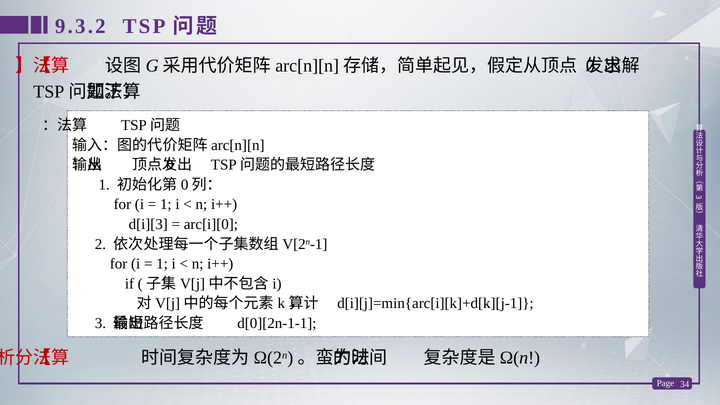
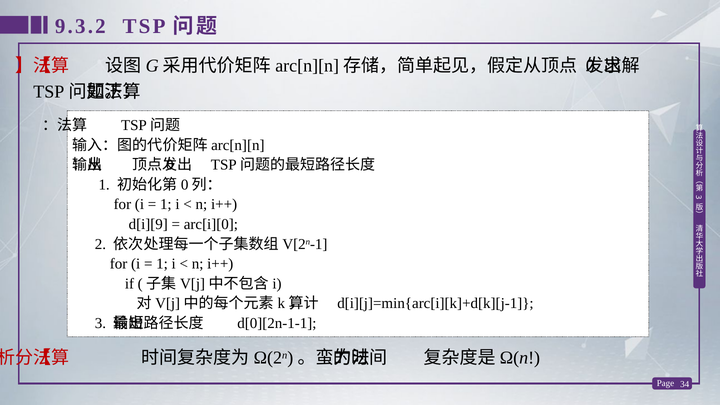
d[i][3: d[i][3 -> d[i][9 (148, 224)
